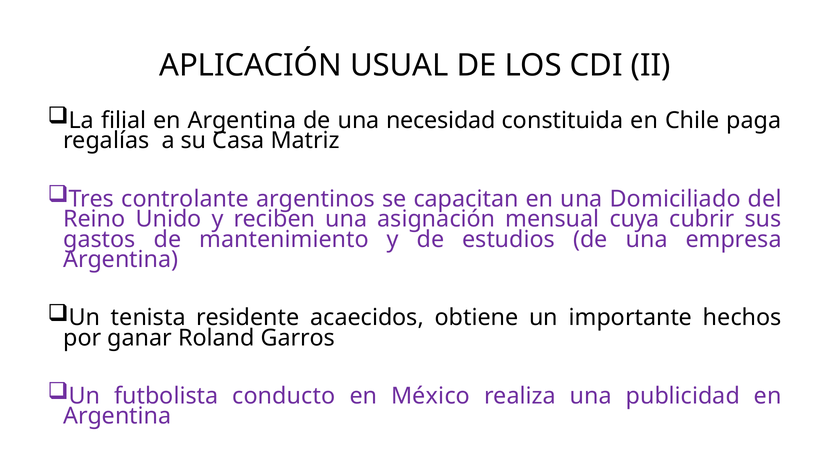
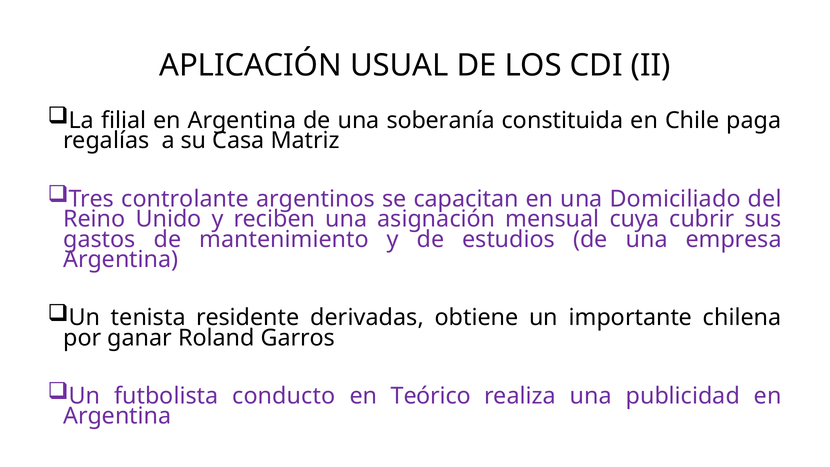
necesidad: necesidad -> soberanía (441, 120)
acaecidos: acaecidos -> derivadas (367, 318)
hechos: hechos -> chilena (742, 318)
México: México -> Teórico (431, 396)
